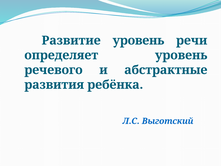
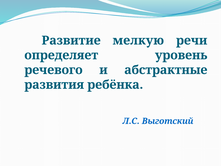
Развитие уровень: уровень -> мелкую (138, 40)
